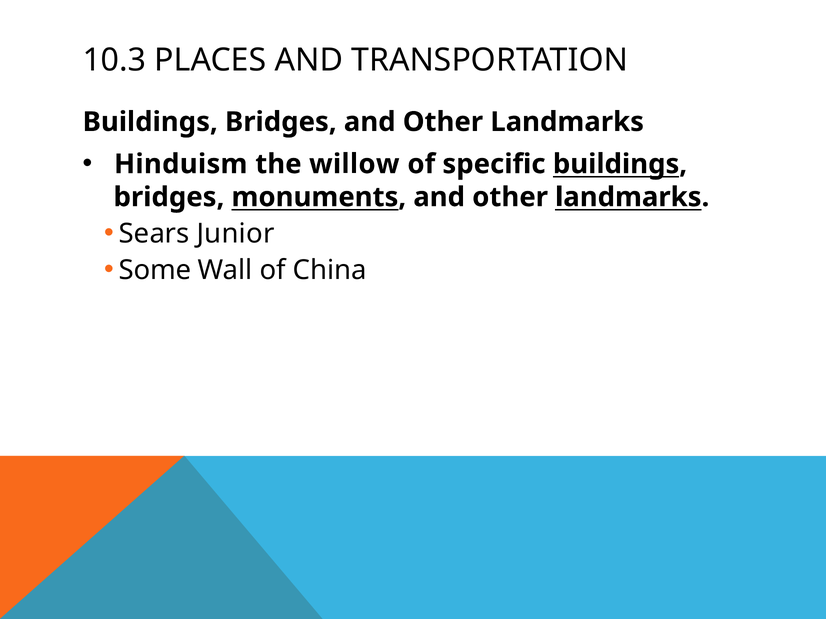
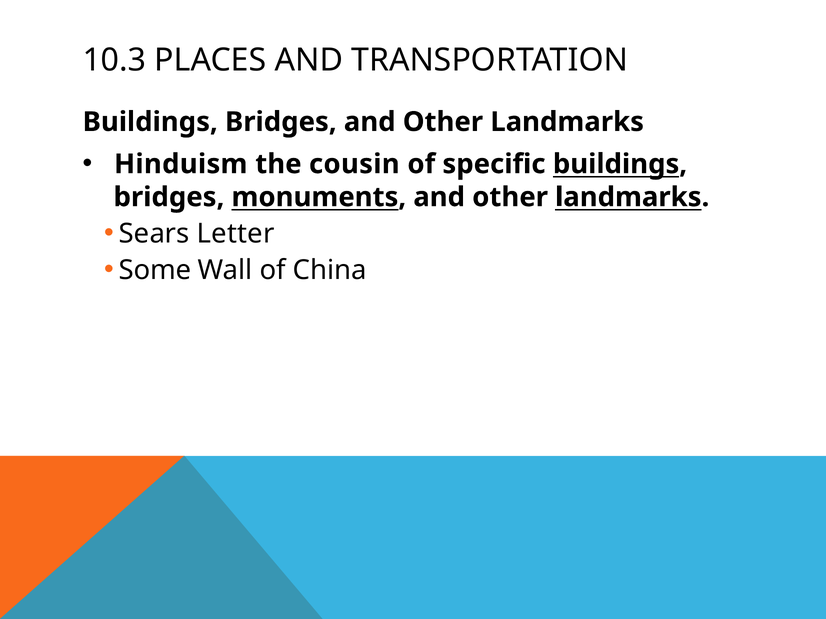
willow: willow -> cousin (354, 164)
Junior: Junior -> Letter (236, 234)
